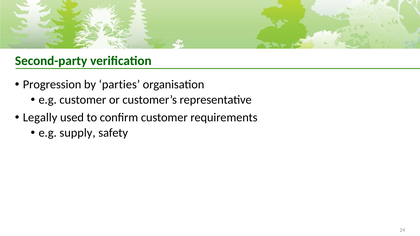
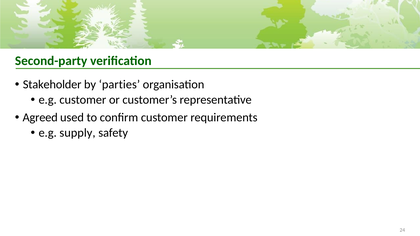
Progression: Progression -> Stakeholder (52, 85)
Legally: Legally -> Agreed (40, 118)
